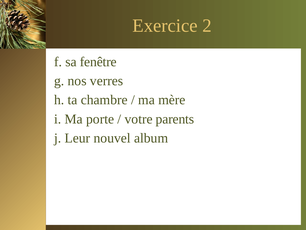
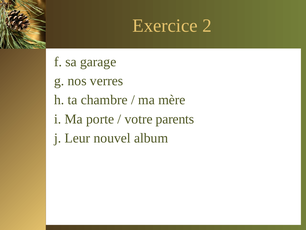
fenêtre: fenêtre -> garage (98, 62)
